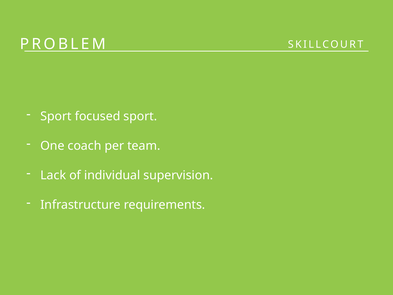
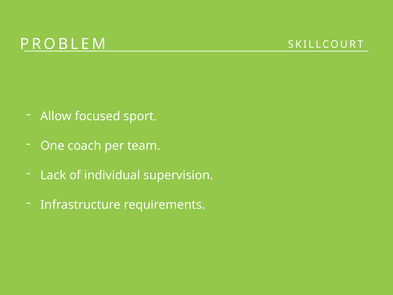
Sport: Sport -> Allow (56, 116)
